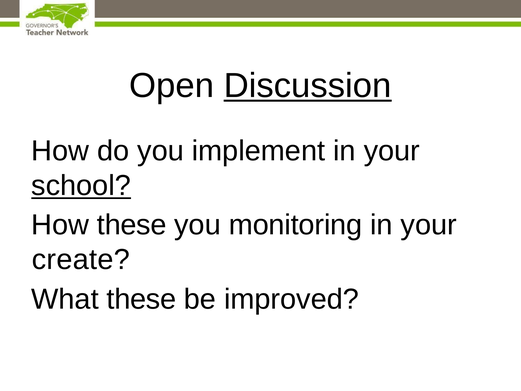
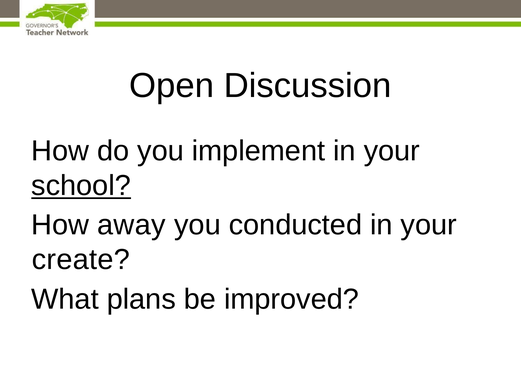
Discussion underline: present -> none (308, 86)
How these: these -> away (131, 225)
monitoring: monitoring -> conducted (295, 225)
What these: these -> plans (141, 299)
